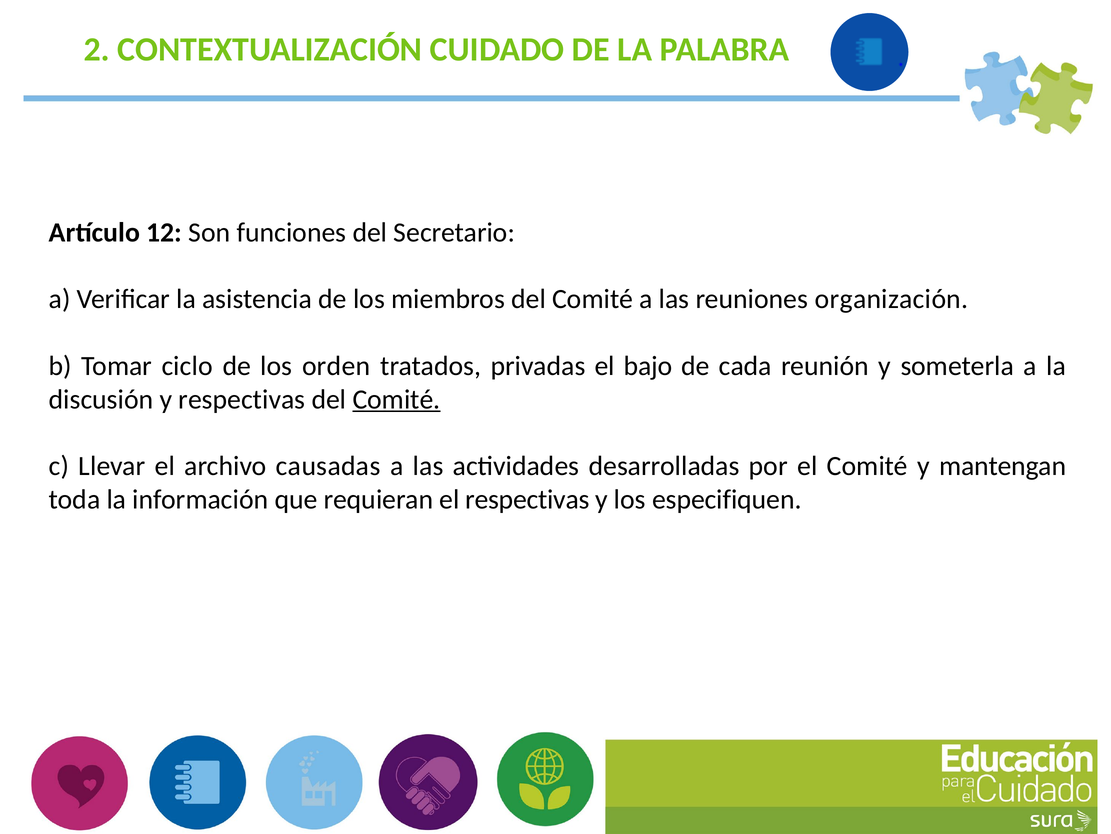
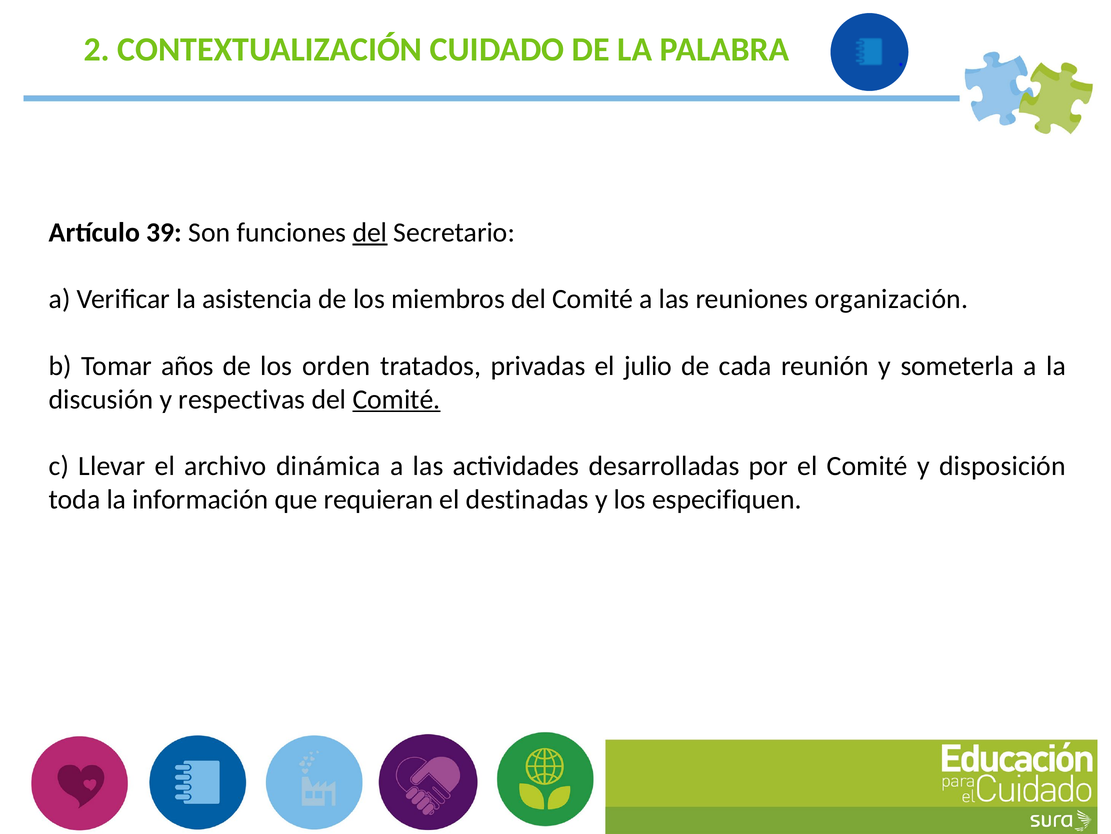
12: 12 -> 39 (164, 232)
del underline: none -> present (370, 232)
ciclo: ciclo -> años (187, 366)
bajo: bajo -> julio (648, 366)
causadas: causadas -> dinámica (328, 466)
mantengan: mantengan -> disposición (1002, 466)
el respectivas: respectivas -> destinadas (527, 499)
